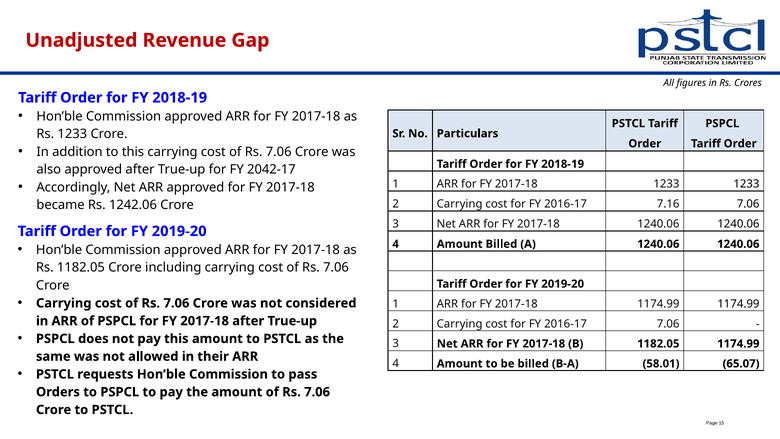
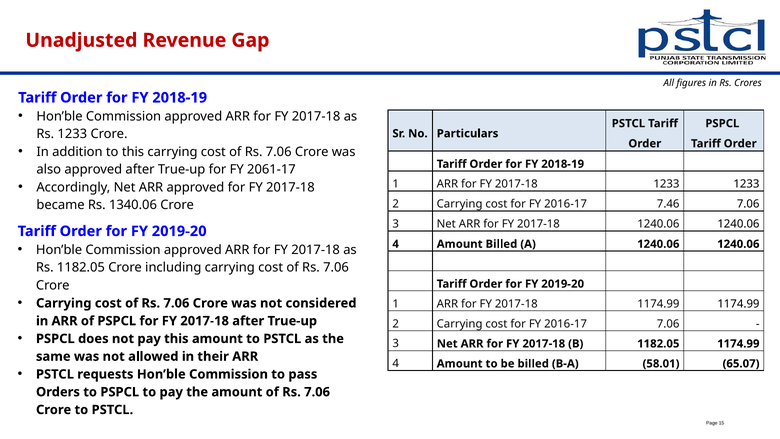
2042-17: 2042-17 -> 2061-17 (271, 170)
7.16: 7.16 -> 7.46 (668, 204)
1242.06: 1242.06 -> 1340.06 (133, 205)
